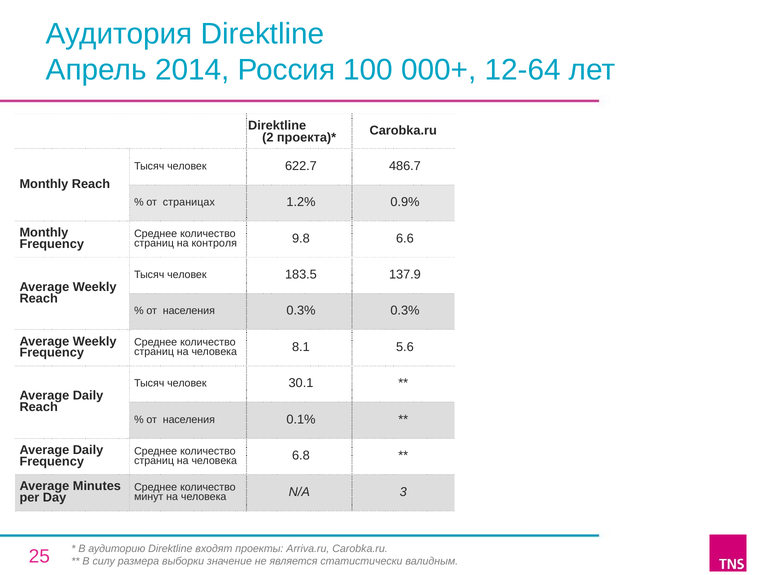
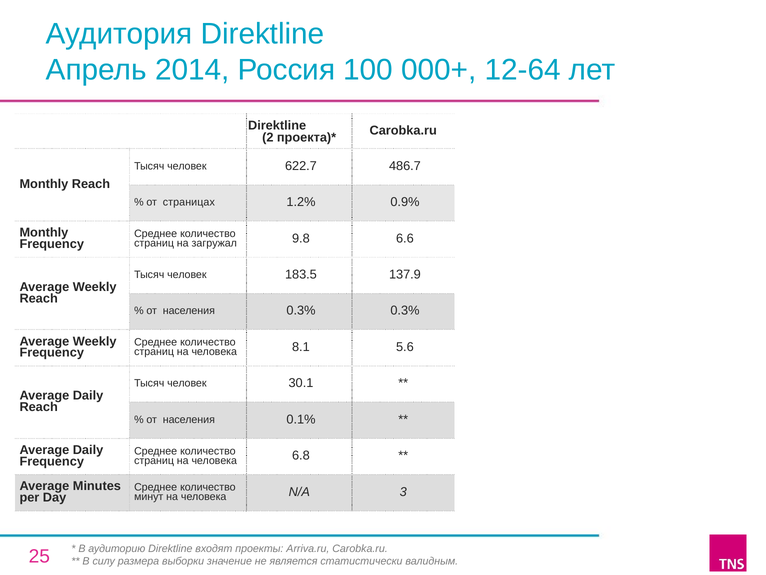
контроля: контроля -> загружал (214, 243)
